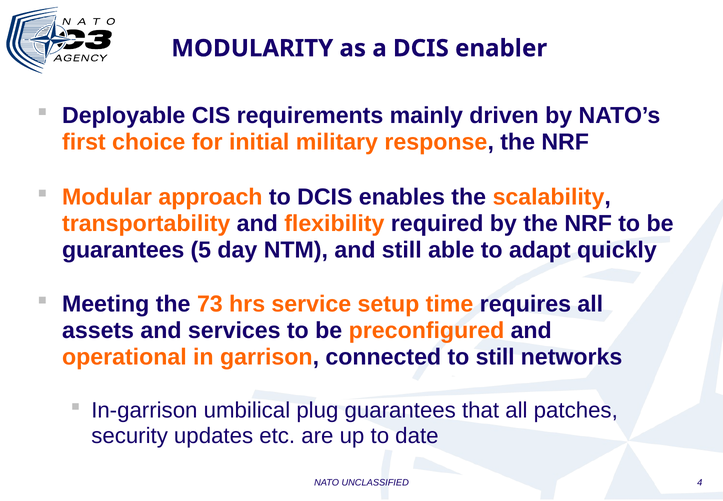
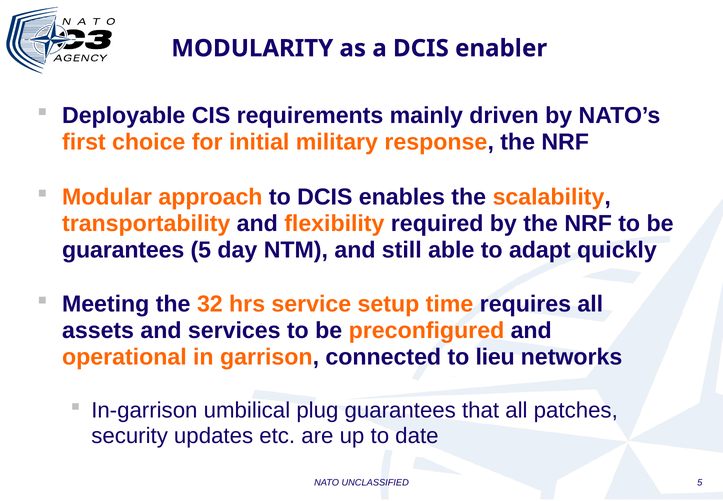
73: 73 -> 32 (210, 304)
to still: still -> lieu (495, 357)
UNCLASSIFIED 4: 4 -> 5 (700, 482)
